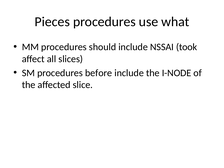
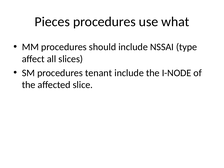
took: took -> type (187, 47)
before: before -> tenant (99, 73)
